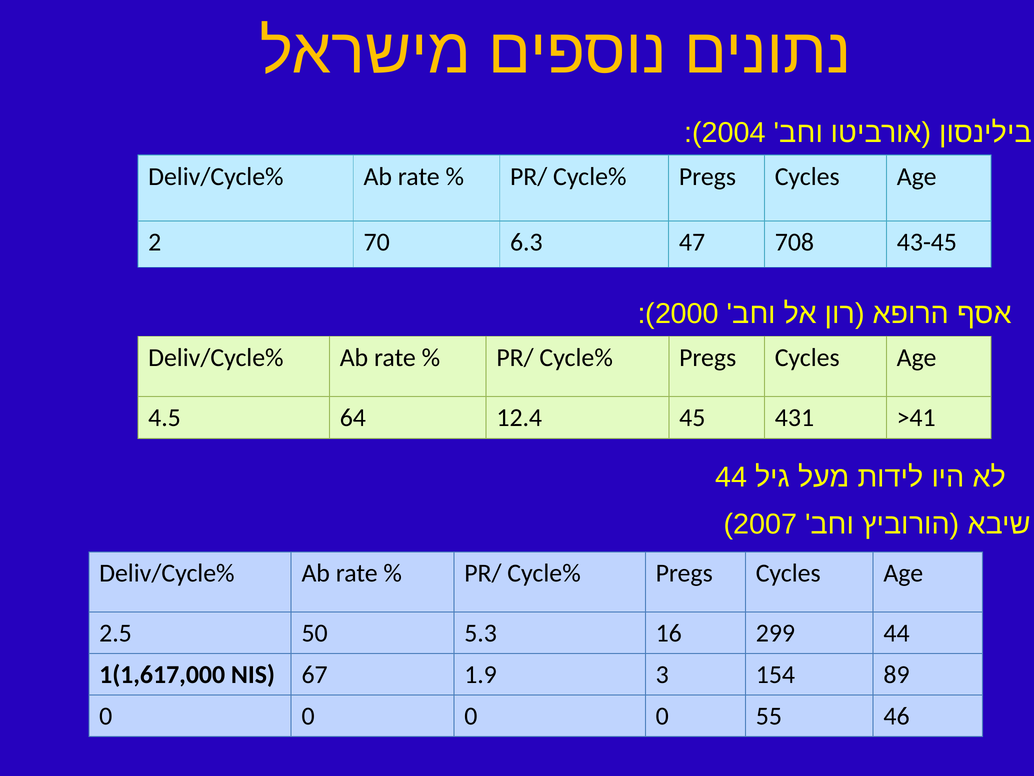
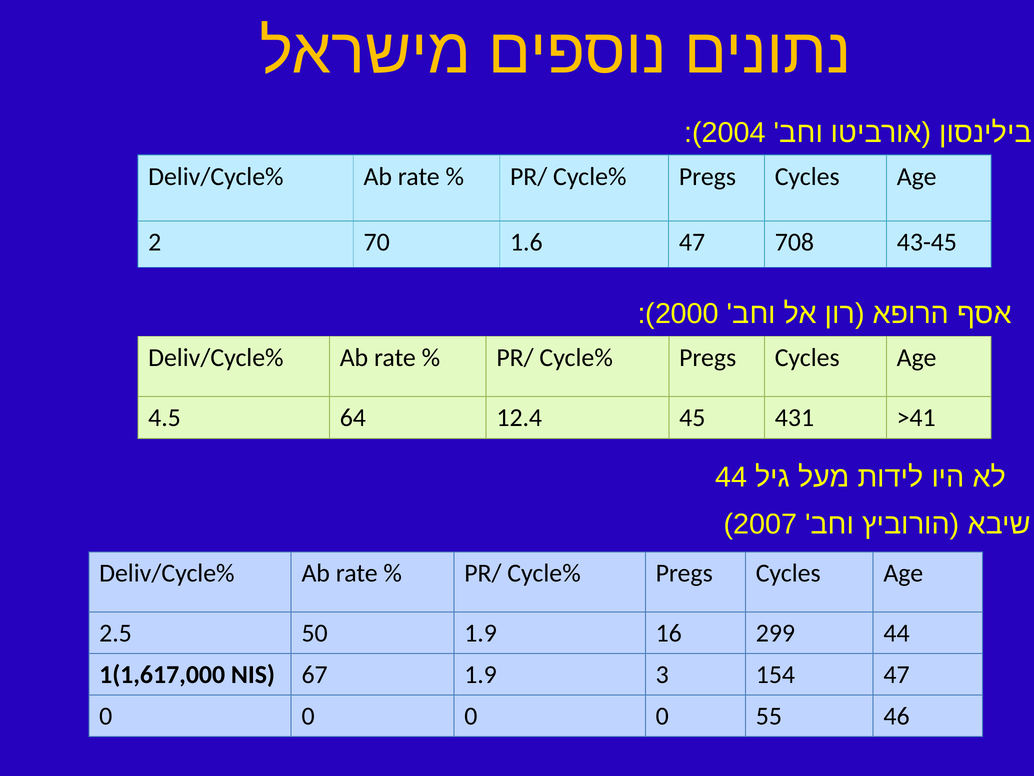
6.3: 6.3 -> 1.6 (526, 242)
50 5.3: 5.3 -> 1.9 (481, 633)
154 89: 89 -> 47 (897, 674)
